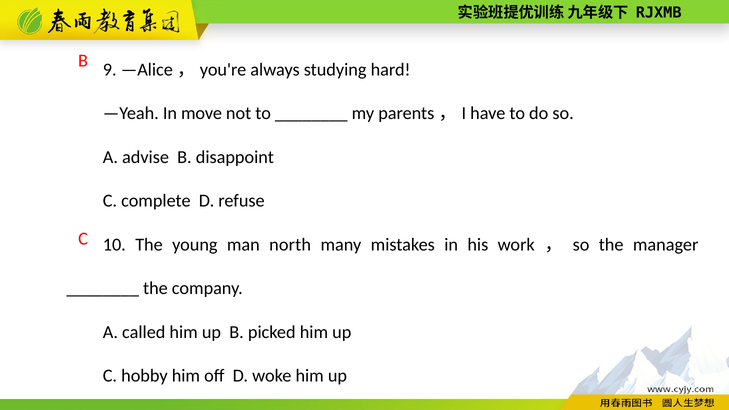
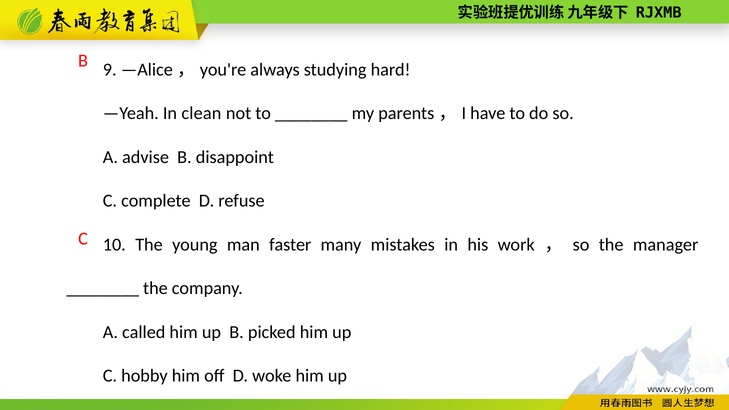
move: move -> clean (201, 113)
north: north -> faster (290, 245)
